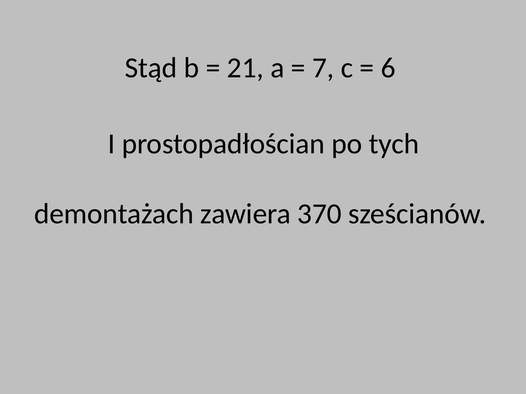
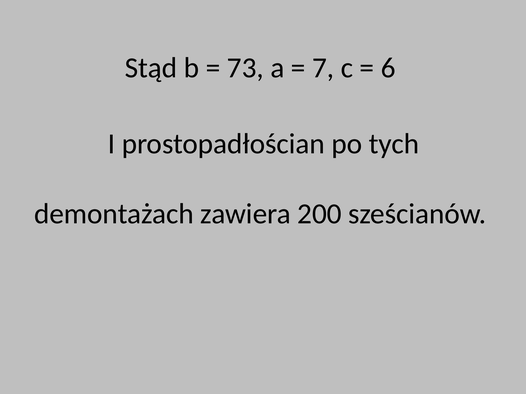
21: 21 -> 73 (245, 68)
370: 370 -> 200 (319, 214)
